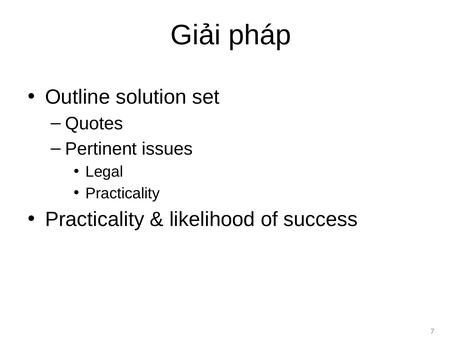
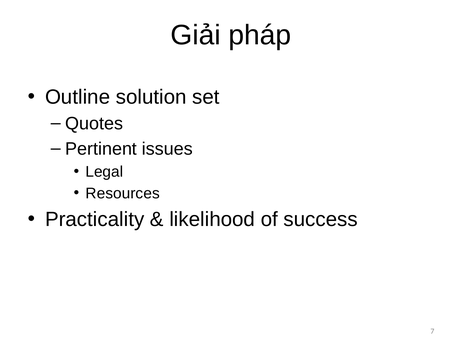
Practicality: Practicality -> Resources (123, 193)
